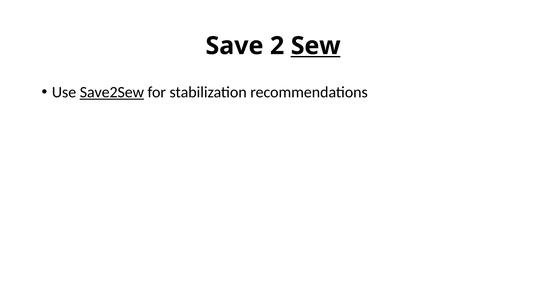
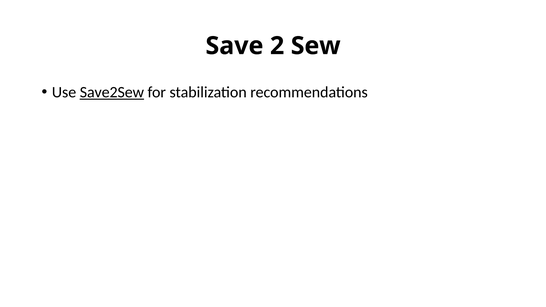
Sew underline: present -> none (316, 46)
